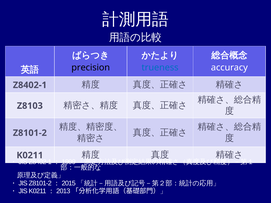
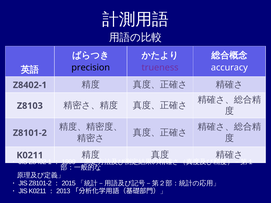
trueness colour: blue -> purple (160, 68)
